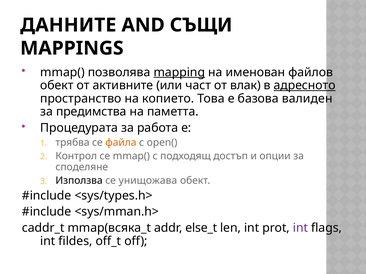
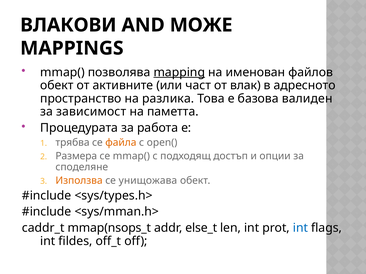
ДАННИТЕ: ДАННИТЕ -> ВЛАКОВИ (68, 25)
СЪЩИ: СЪЩИ -> МОЖЕ (201, 25)
адресното underline: present -> none (305, 86)
копието: копието -> разлика (168, 99)
предимства: предимства -> зависимост (91, 112)
Контрол: Контрол -> Размера (76, 156)
Използва colour: black -> orange (79, 181)
mmap(всяка_t: mmap(всяка_t -> mmap(nsops_t (109, 228)
int colour: purple -> blue (300, 228)
